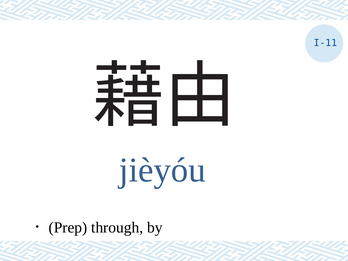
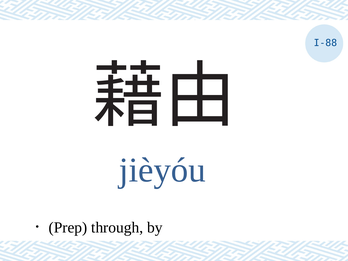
I-11: I-11 -> I-88 (325, 43)
